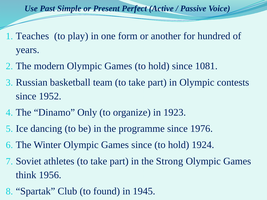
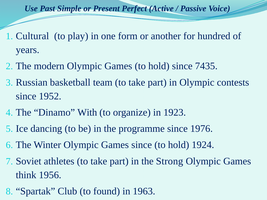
Teaches: Teaches -> Cultural (32, 36)
1081: 1081 -> 7435 (206, 66)
Only: Only -> With (87, 113)
1945: 1945 -> 1963 (144, 191)
